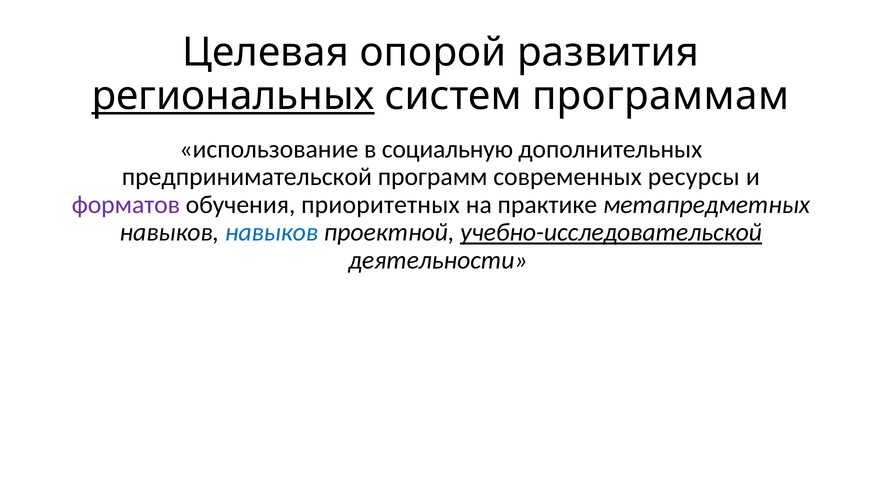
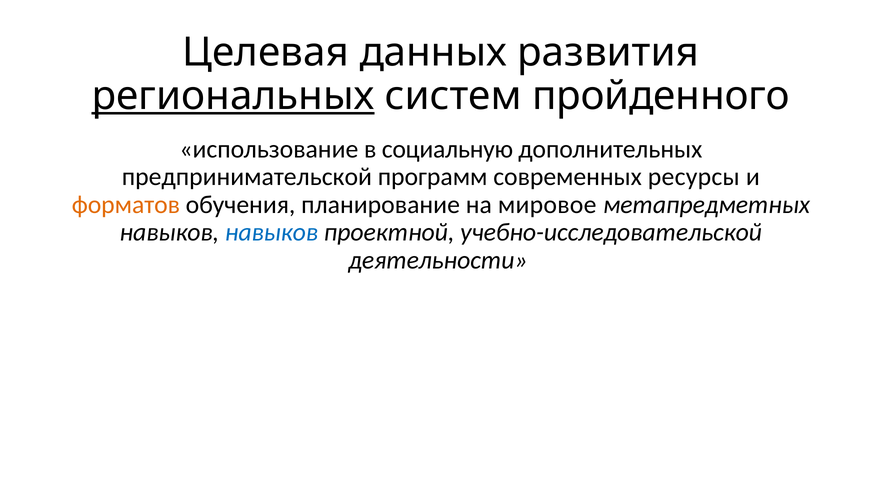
опорой: опорой -> данных (433, 52)
программам: программам -> пройденного (661, 96)
форматов colour: purple -> orange (126, 205)
приоритетных: приоритетных -> планирование (381, 205)
практике: практике -> мировое (547, 205)
учебно-исследовательской underline: present -> none (611, 232)
